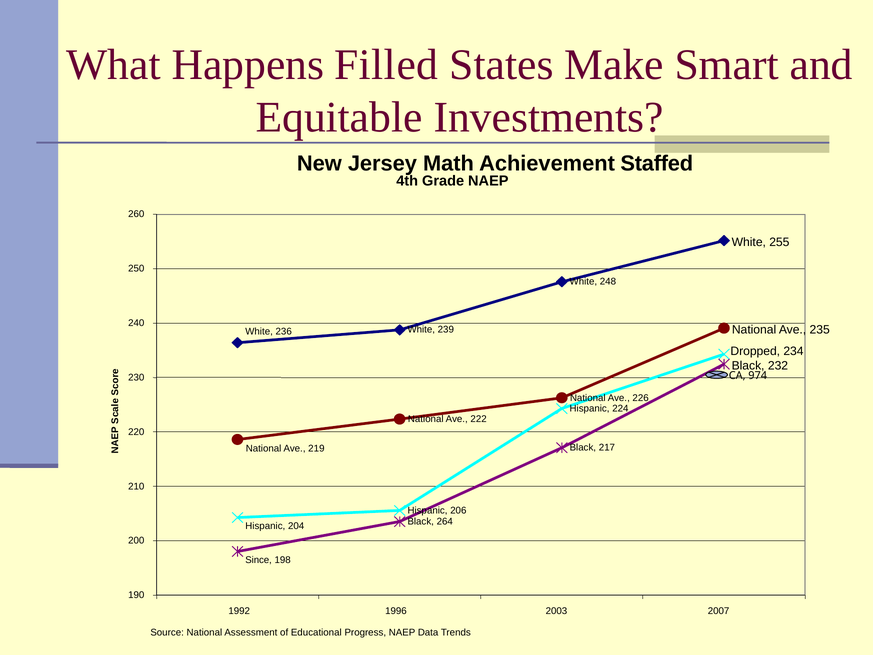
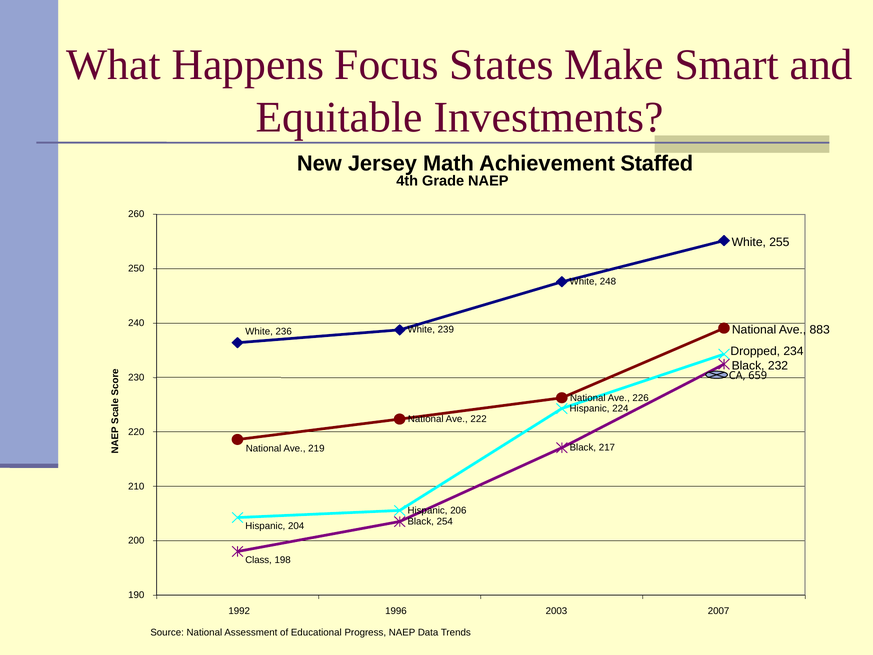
Filled: Filled -> Focus (386, 65)
235: 235 -> 883 (820, 330)
974: 974 -> 659 (758, 375)
264: 264 -> 254 (445, 521)
Since: Since -> Class (259, 560)
